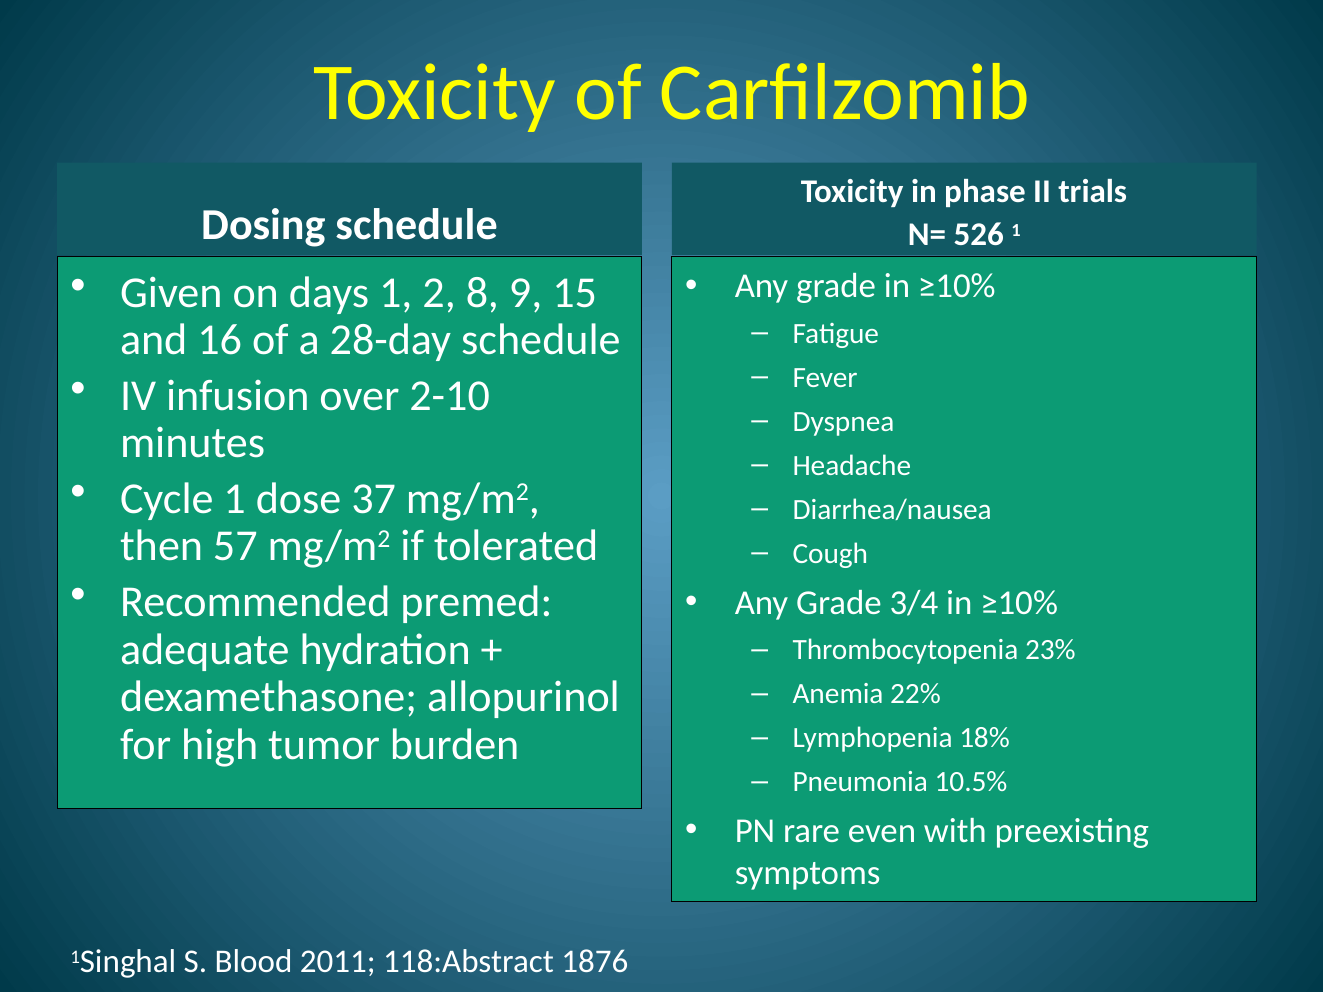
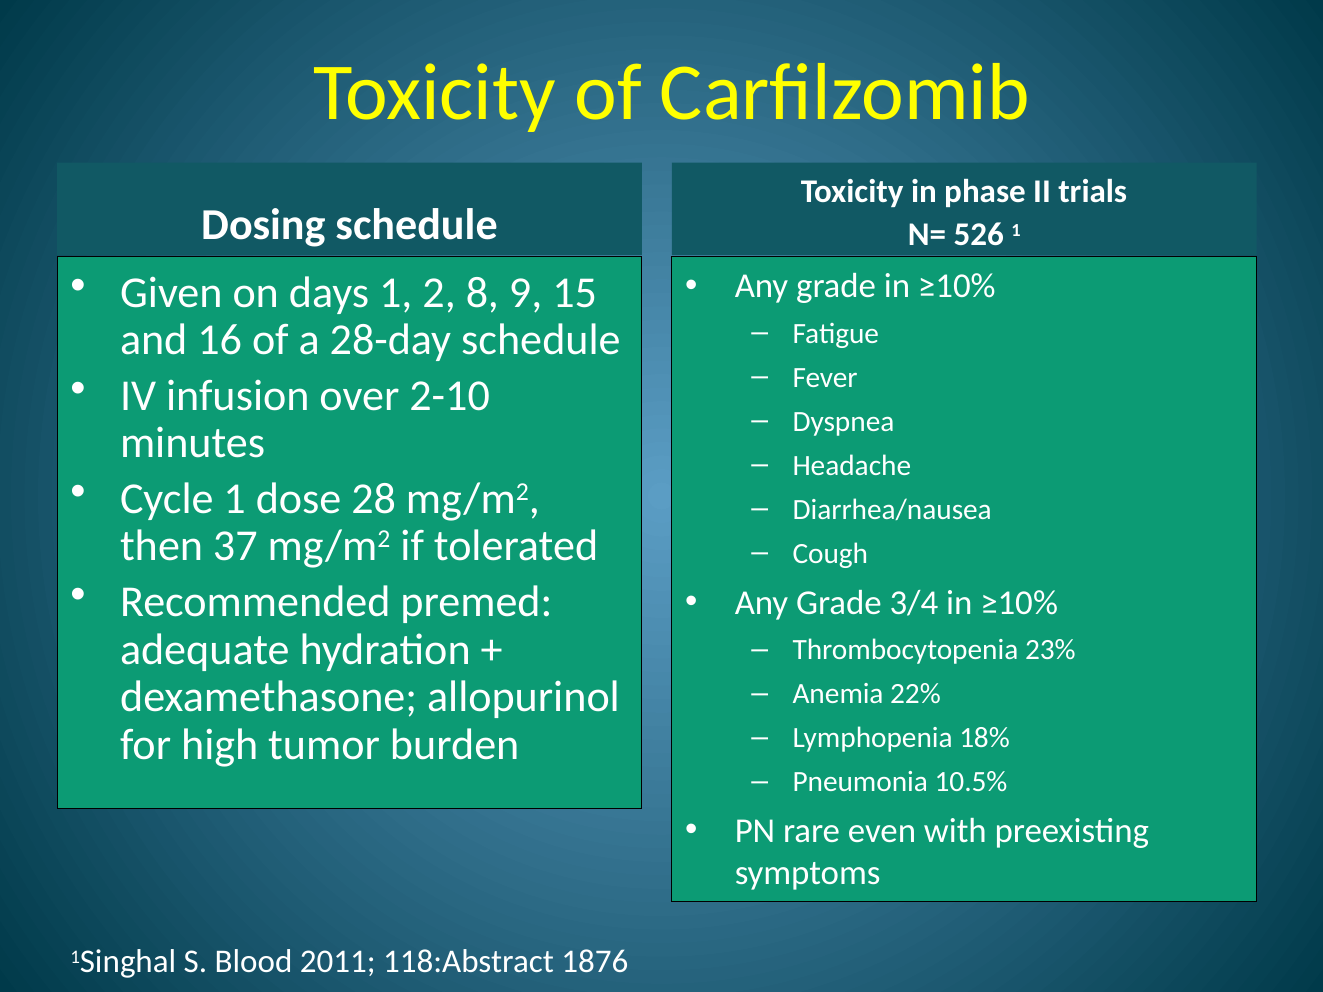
37: 37 -> 28 (374, 499)
57: 57 -> 37 (235, 547)
